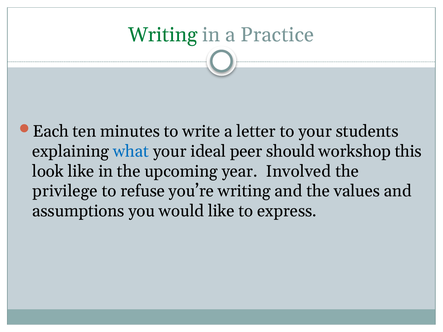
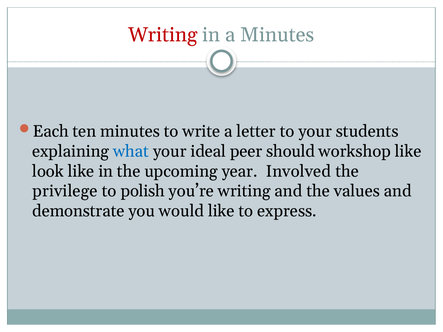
Writing colour: green -> red (163, 35)
a Practice: Practice -> Minutes (277, 35)
workshop this: this -> like (408, 151)
refuse: refuse -> polish (143, 191)
assumptions: assumptions -> demonstrate (78, 211)
